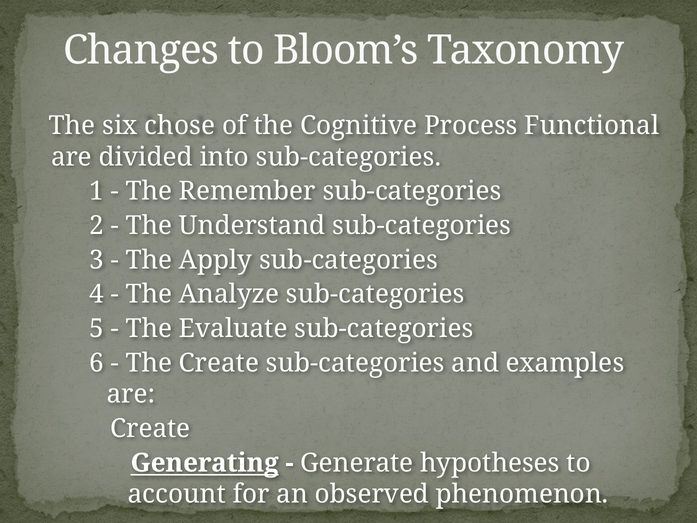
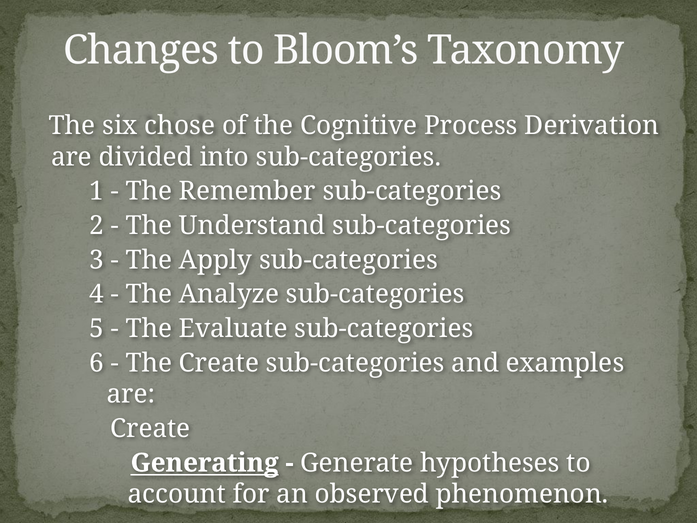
Functional: Functional -> Derivation (592, 126)
